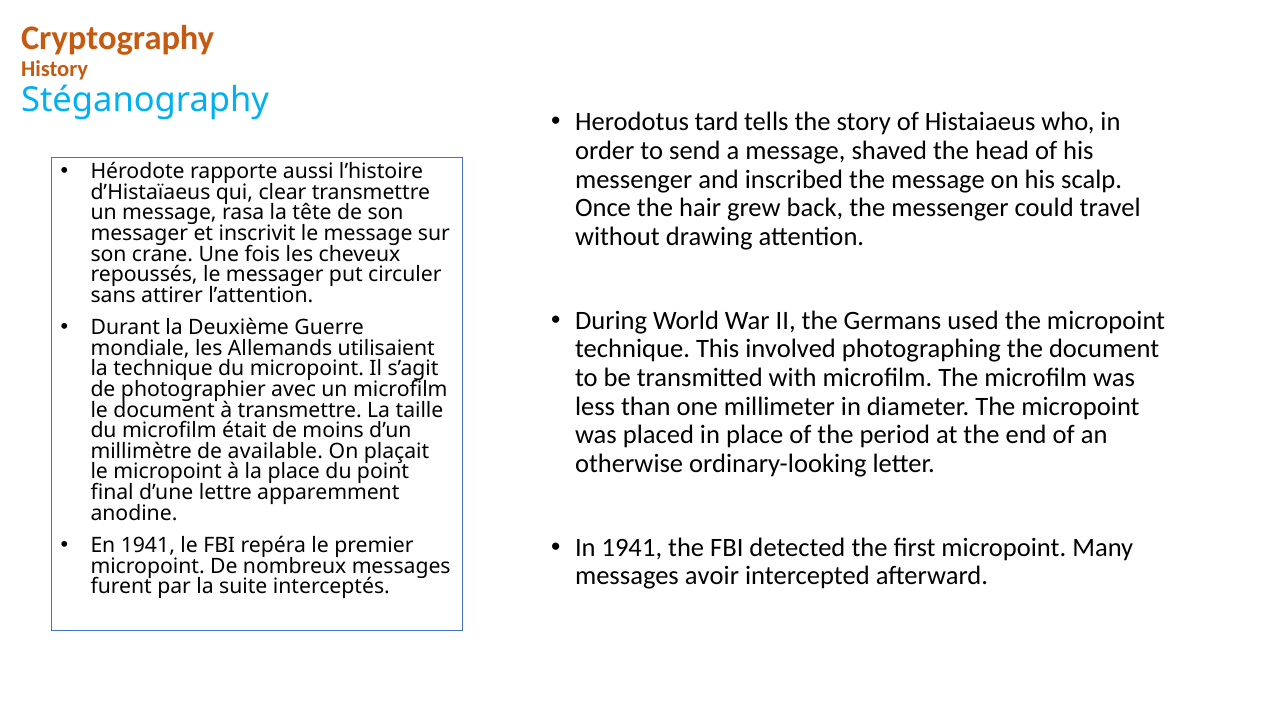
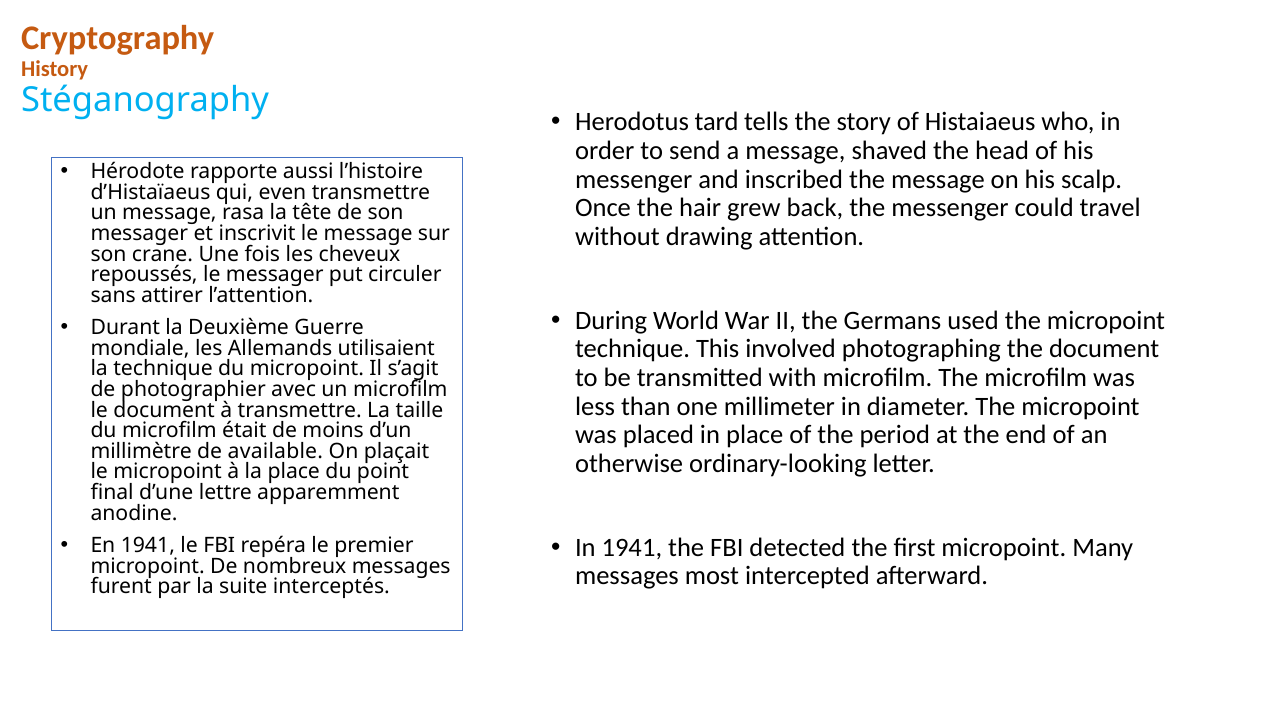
clear: clear -> even (282, 192)
avoir: avoir -> most (712, 577)
